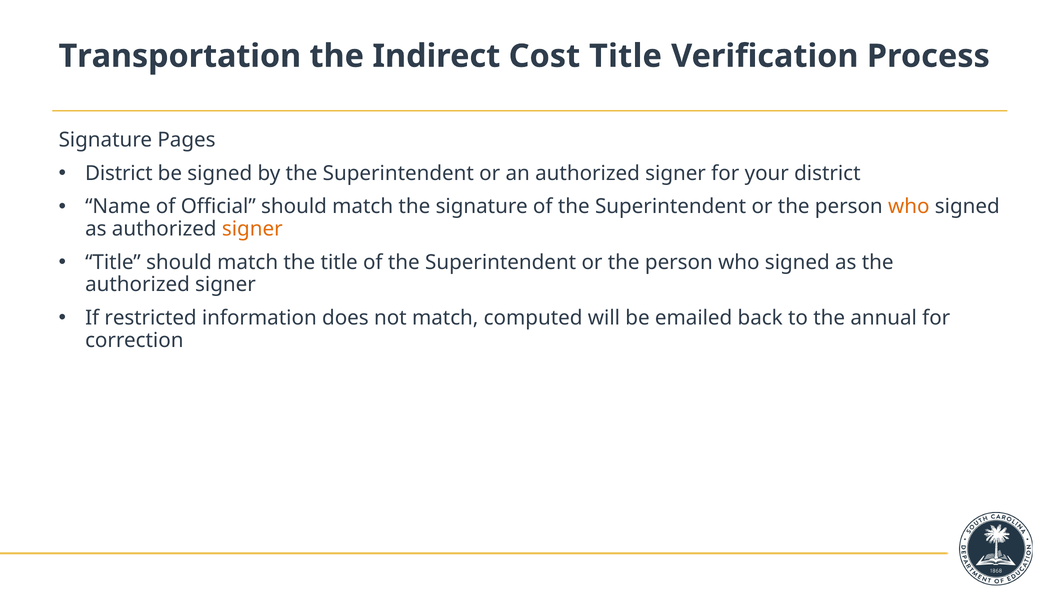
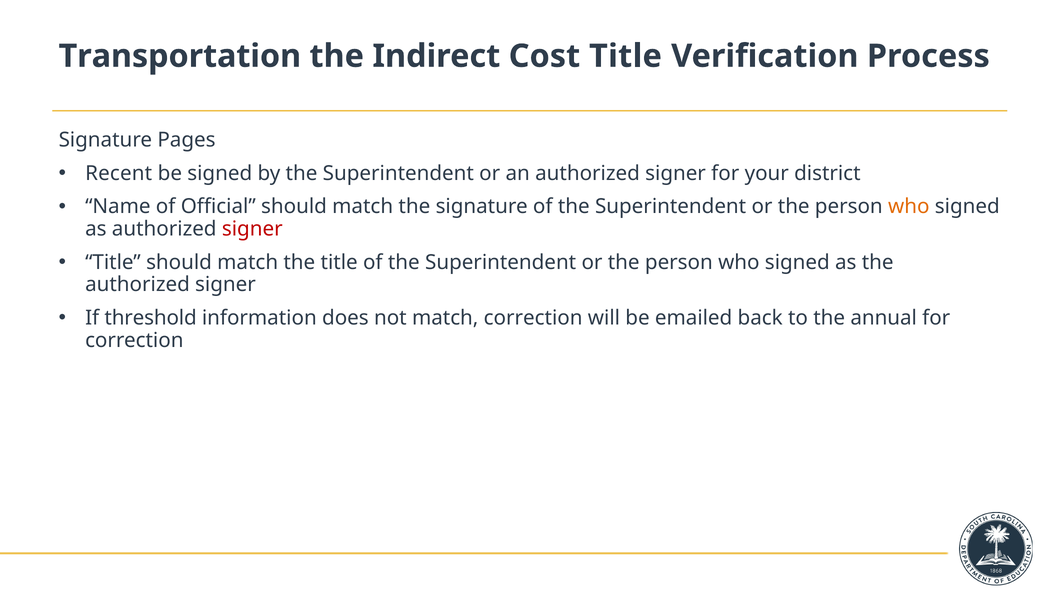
District: District -> Recent (119, 173)
signer colour: orange -> red (252, 229)
restricted: restricted -> threshold (151, 318)
match computed: computed -> correction (533, 318)
